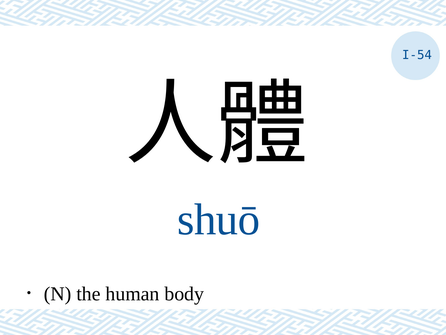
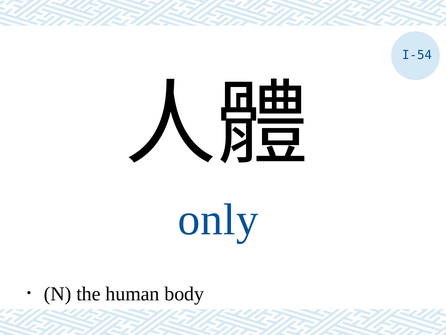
shuō: shuō -> only (218, 219)
